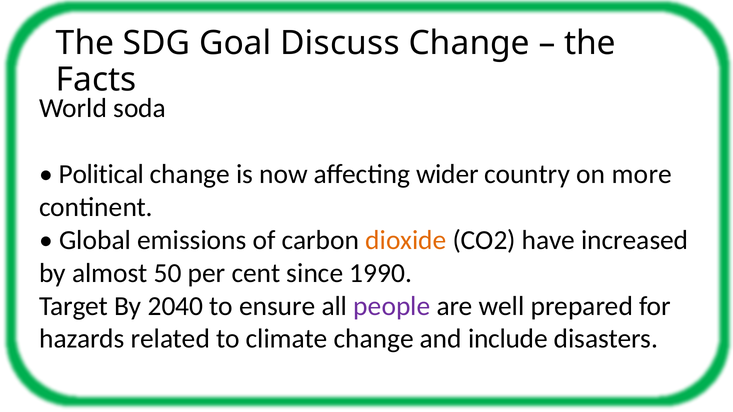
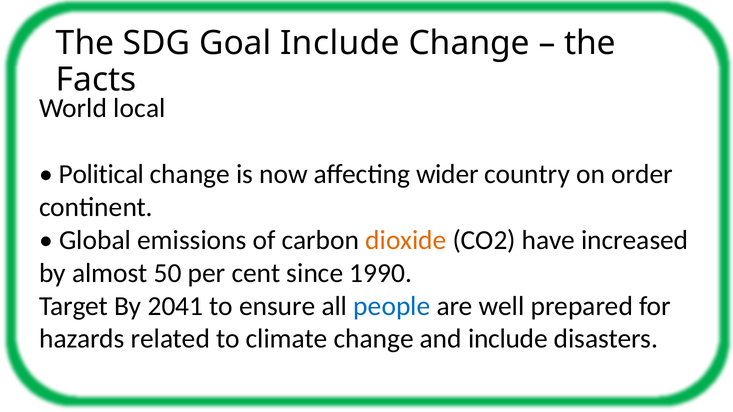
Goal Discuss: Discuss -> Include (340, 43)
soda: soda -> local (140, 108)
more: more -> order (642, 174)
2040: 2040 -> 2041 (175, 306)
people colour: purple -> blue (392, 306)
